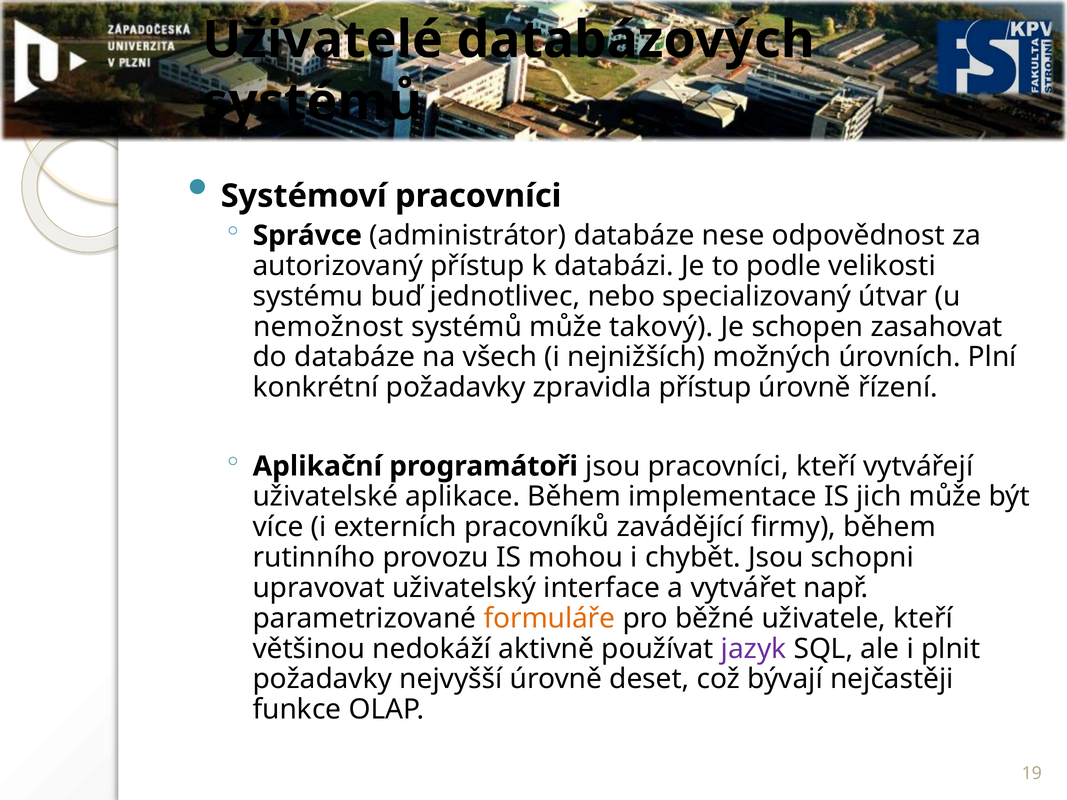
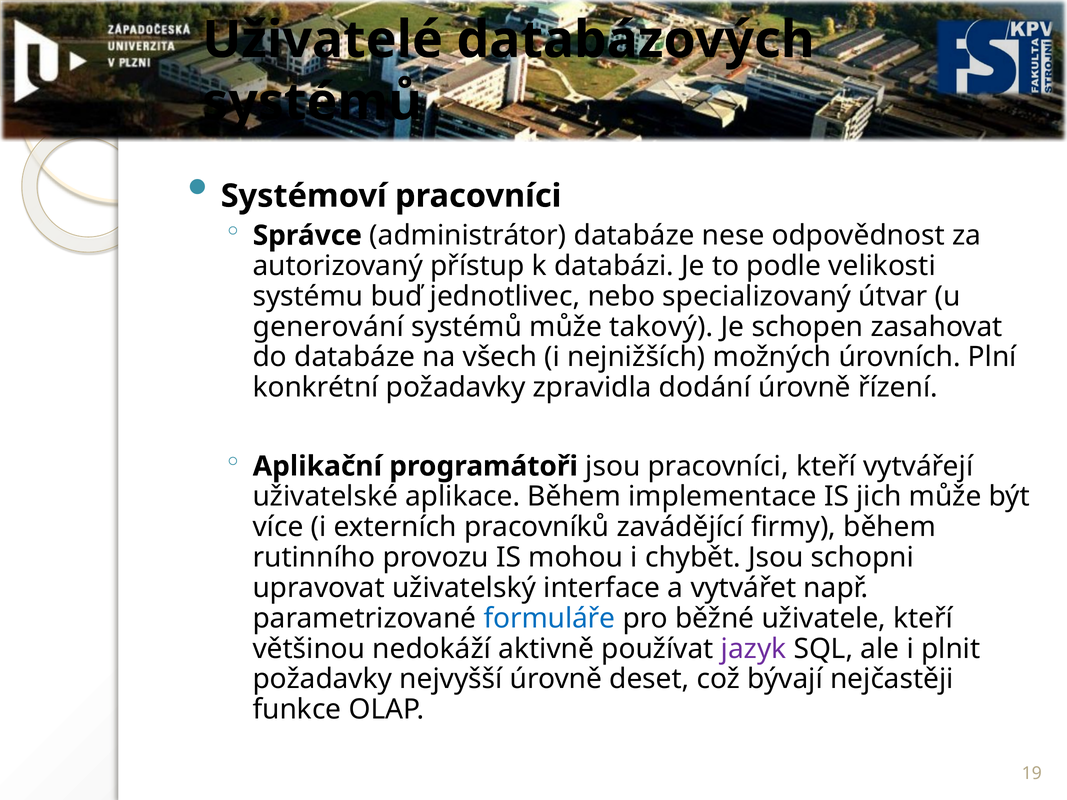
nemožnost: nemožnost -> generování (328, 327)
zpravidla přístup: přístup -> dodání (705, 388)
formuláře colour: orange -> blue (549, 619)
